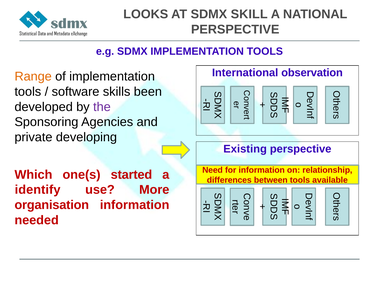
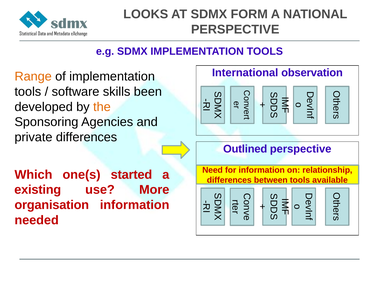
SKILL: SKILL -> FORM (249, 14)
the colour: purple -> orange (102, 107)
private developing: developing -> differences (86, 137)
Existing: Existing -> Outlined (245, 149)
identify: identify -> existing (38, 189)
